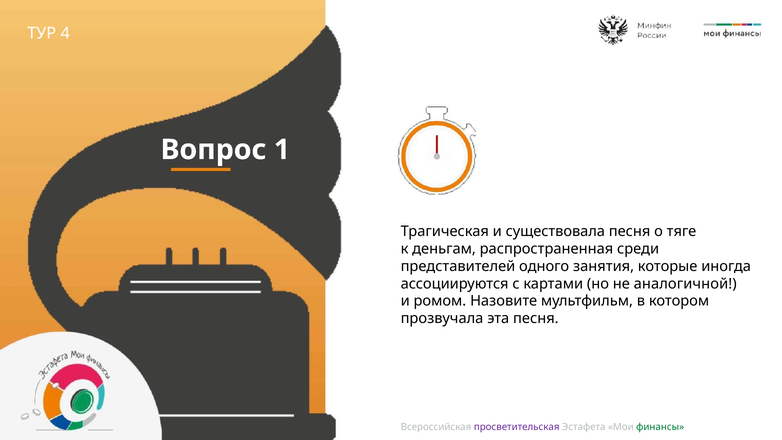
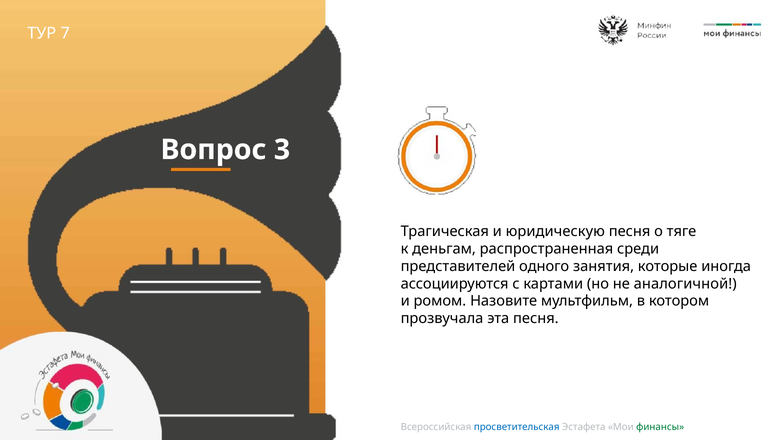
4: 4 -> 7 (65, 34)
1: 1 -> 3 (282, 150)
существовала: существовала -> юридическую (555, 231)
просветительская colour: purple -> blue (517, 427)
